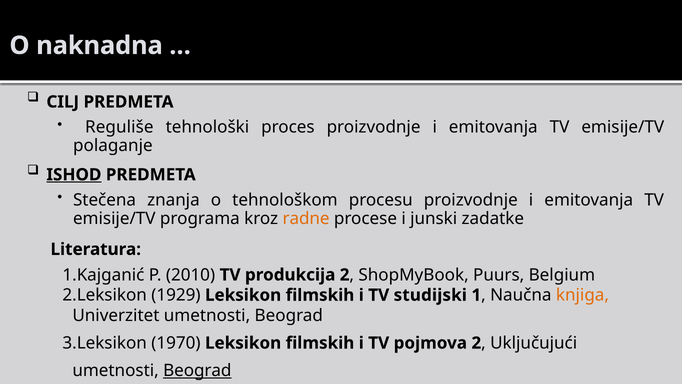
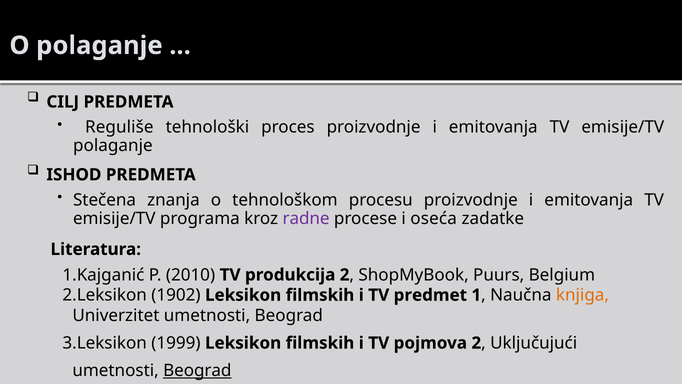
O naknadna: naknadna -> polaganje (99, 46)
ISHOD underline: present -> none (74, 175)
radne colour: orange -> purple (306, 218)
junski: junski -> oseća (434, 218)
1929: 1929 -> 1902 (176, 295)
studijski: studijski -> predmet (430, 295)
1970: 1970 -> 1999 (176, 343)
